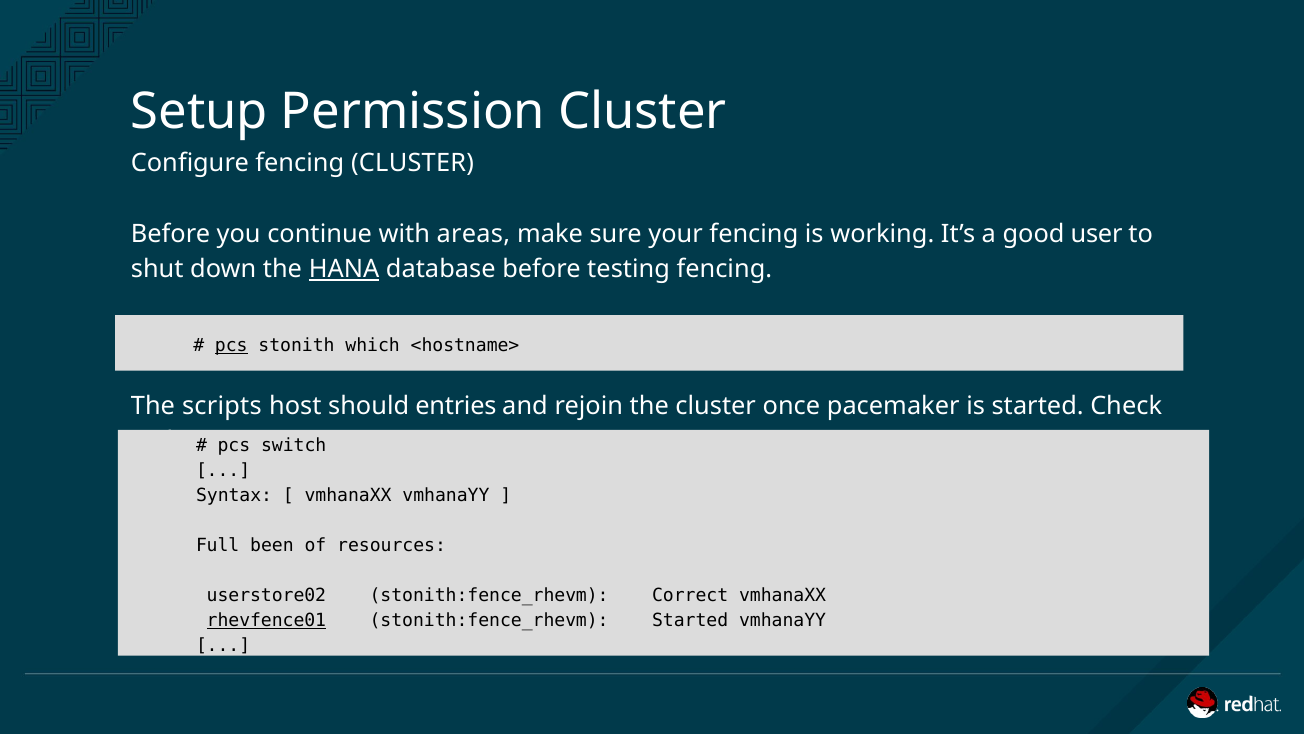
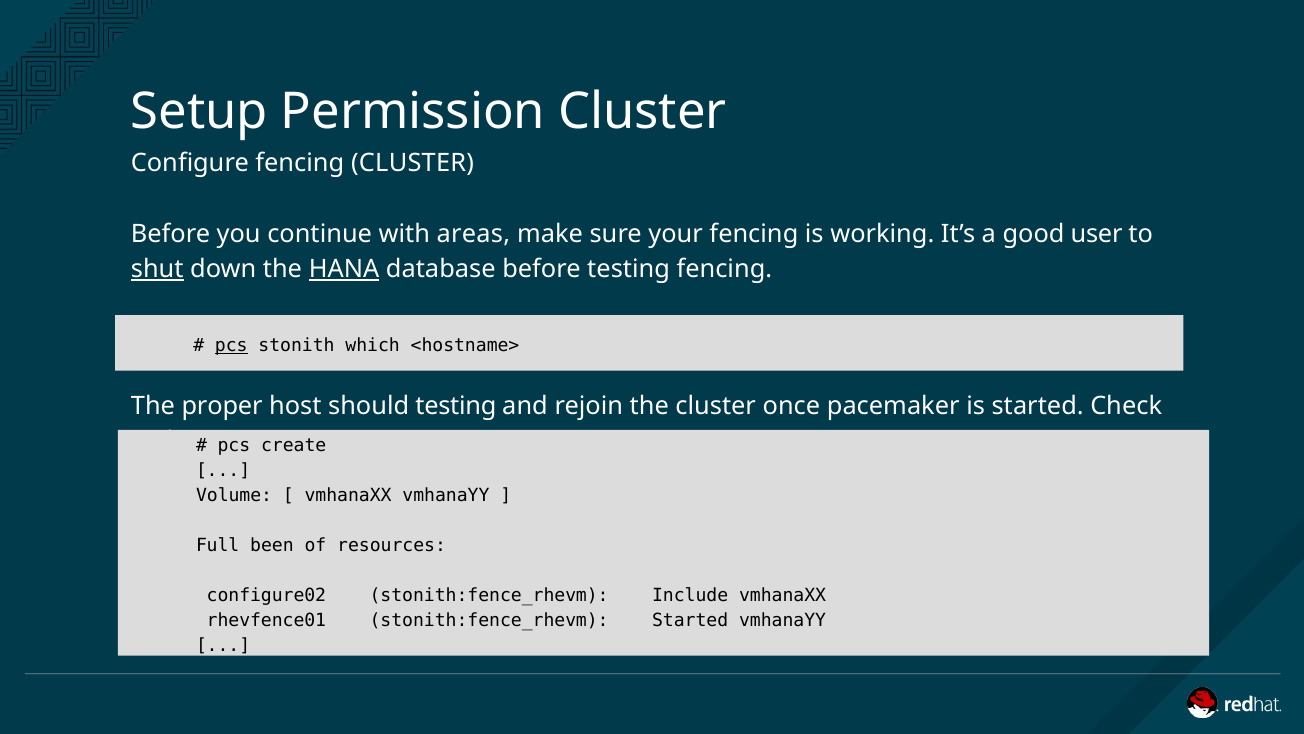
shut underline: none -> present (157, 269)
scripts: scripts -> proper (222, 406)
should entries: entries -> testing (456, 406)
switch: switch -> create (294, 445)
Syntax: Syntax -> Volume (234, 495)
userstore02: userstore02 -> configure02 (266, 595)
Correct: Correct -> Include (690, 595)
rhevfence01 underline: present -> none (266, 620)
